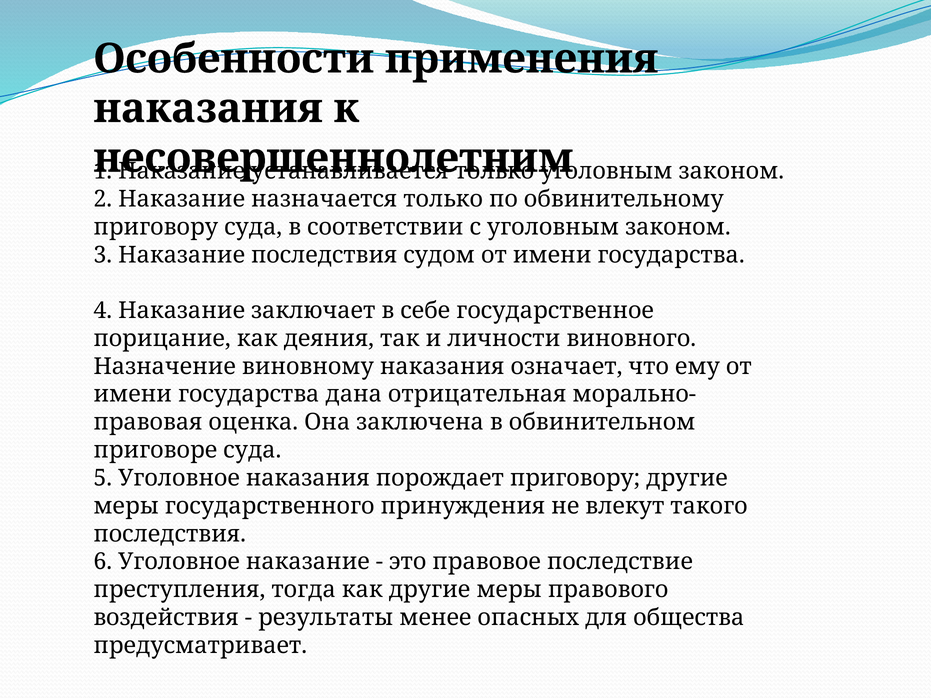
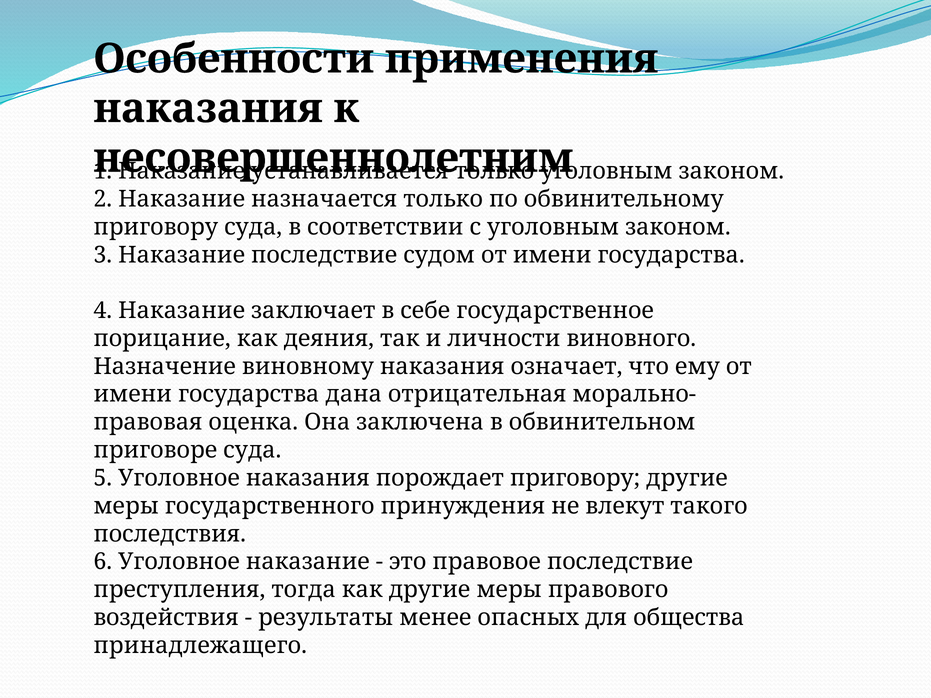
Наказание последствия: последствия -> последствие (324, 255)
предусматривает: предусматривает -> принадлежащего (200, 646)
